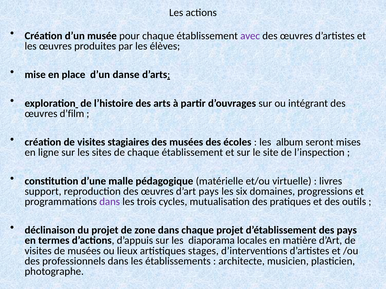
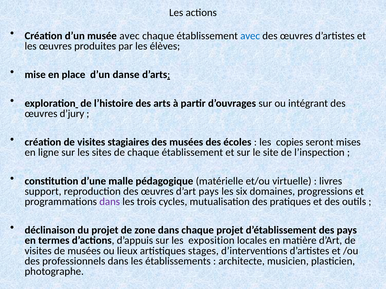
musée pour: pour -> avec (129, 36)
avec colour: purple -> blue (250, 36)
d’film: d’film -> d’jury (72, 114)
album: album -> copies (290, 142)
diaporama: diaporama -> exposition (211, 241)
